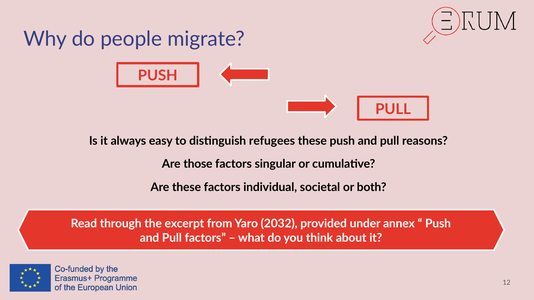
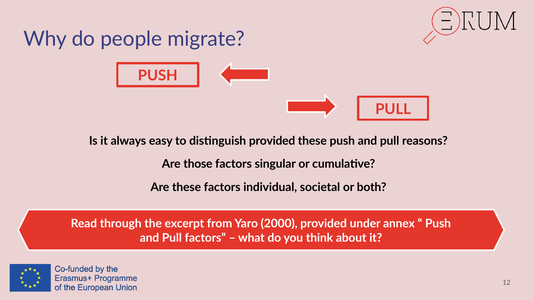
distinguish refugees: refugees -> provided (272, 141)
2032: 2032 -> 2000 (279, 224)
